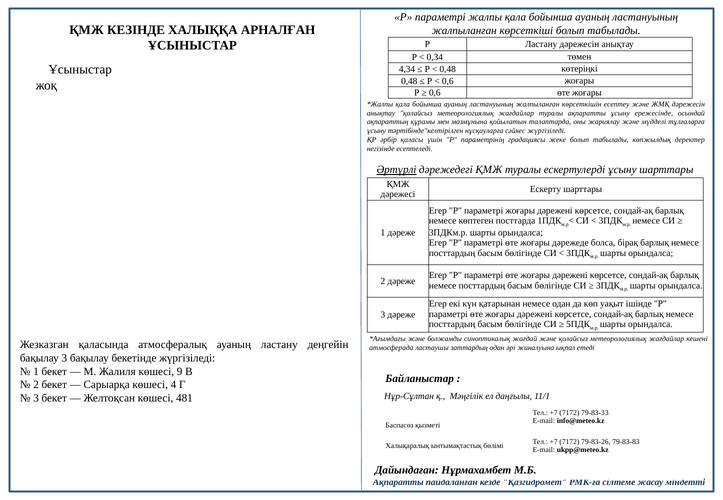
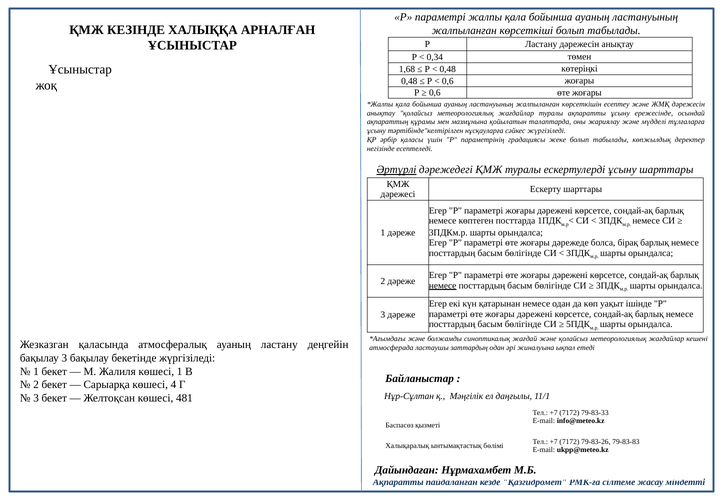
4,34: 4,34 -> 1,68 (407, 69)
немесе underline: none -> present (443, 286)
көшесі 9: 9 -> 1 (180, 372)
